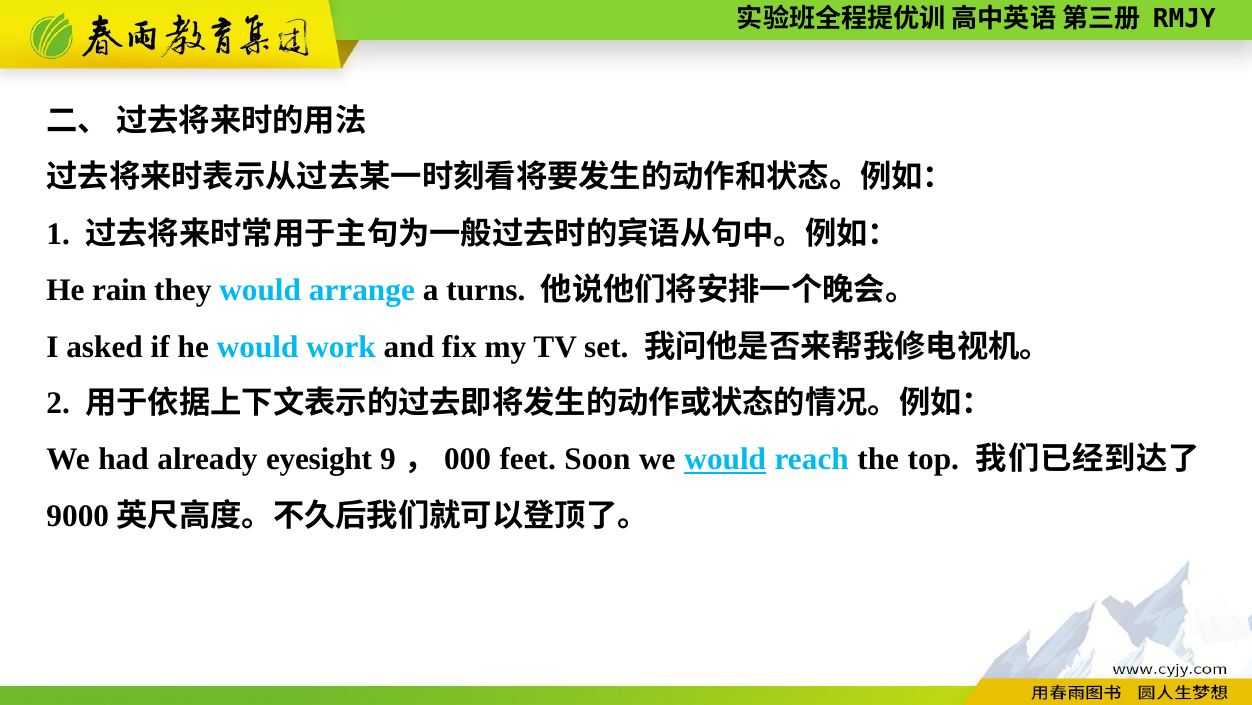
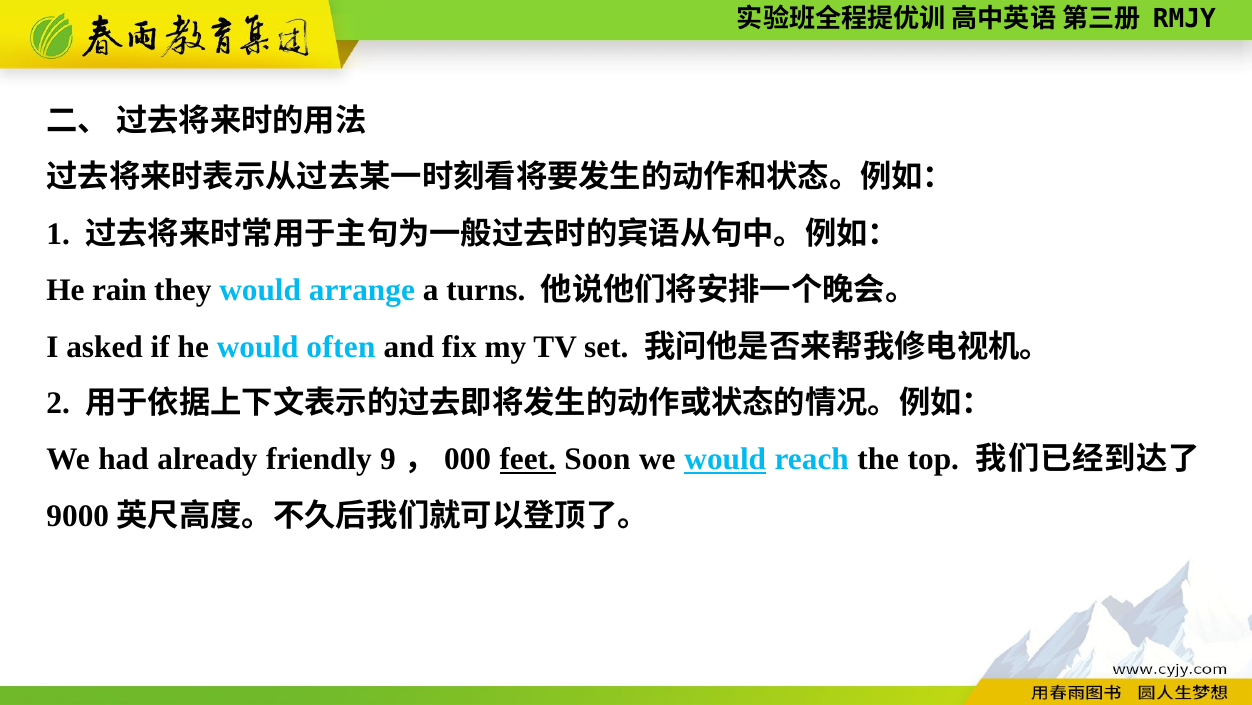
work: work -> often (341, 346)
eyesight: eyesight -> friendly (319, 459)
feet underline: none -> present (528, 459)
